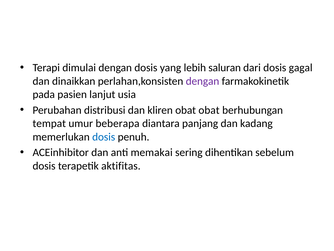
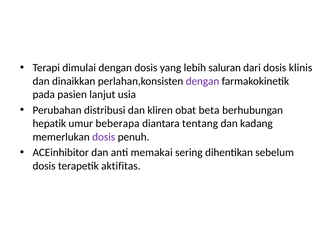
gagal: gagal -> klinis (301, 68)
obat obat: obat -> beta (209, 110)
tempat: tempat -> hepatik (49, 123)
panjang: panjang -> tentang (200, 123)
dosis colour: blue -> purple (104, 137)
